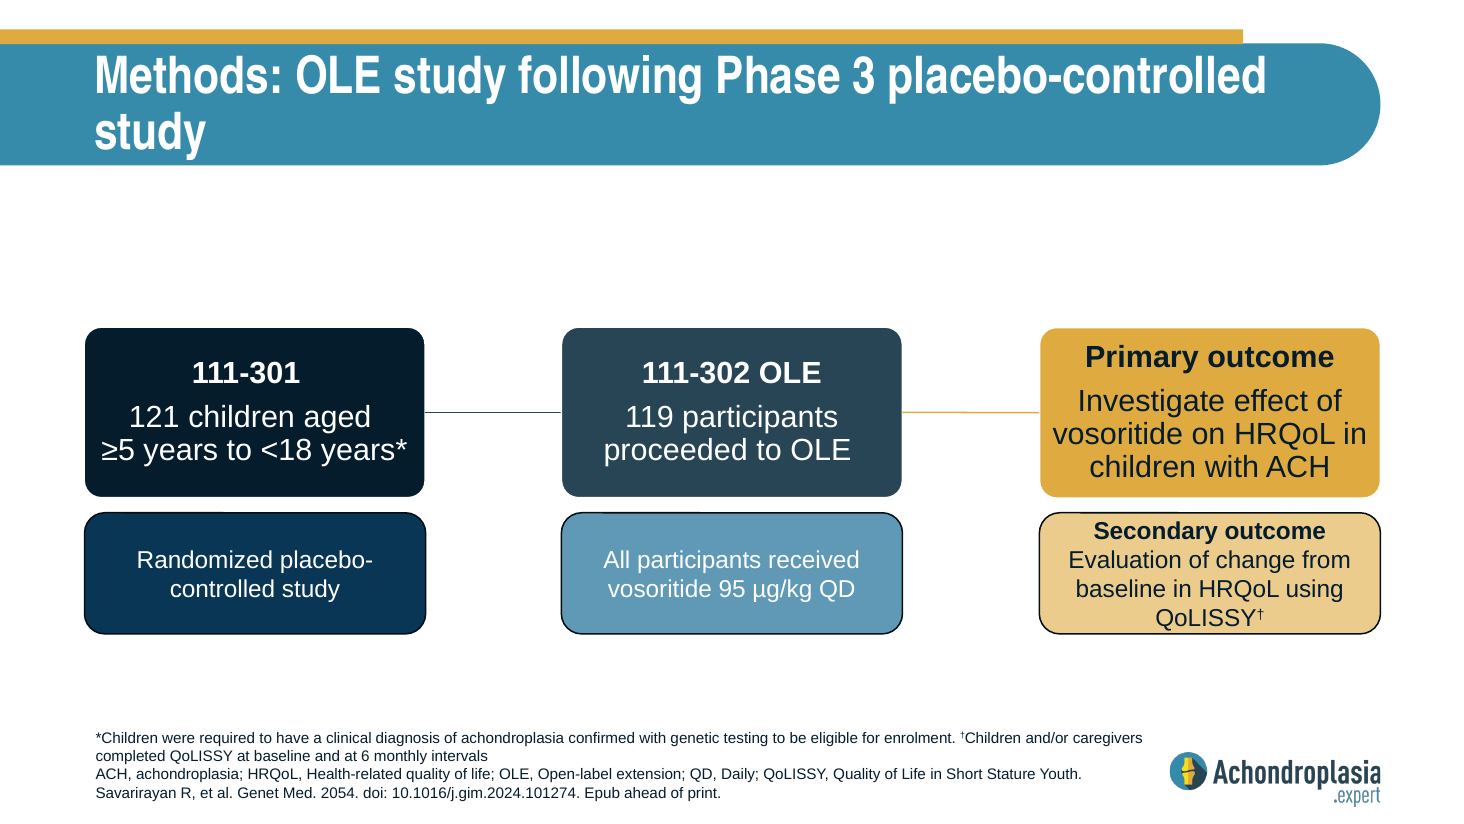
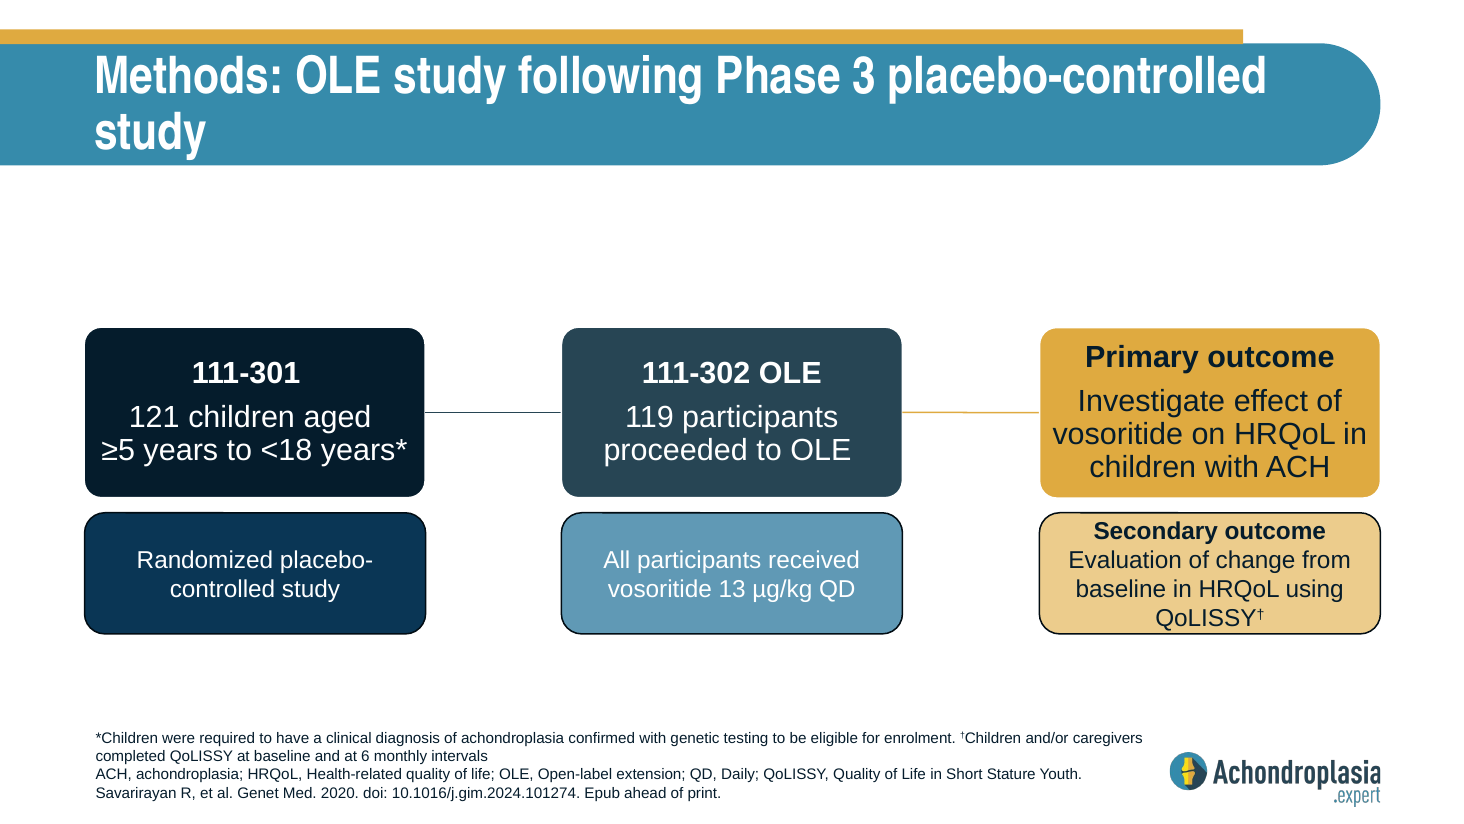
95: 95 -> 13 (732, 589)
2054: 2054 -> 2020 (340, 793)
